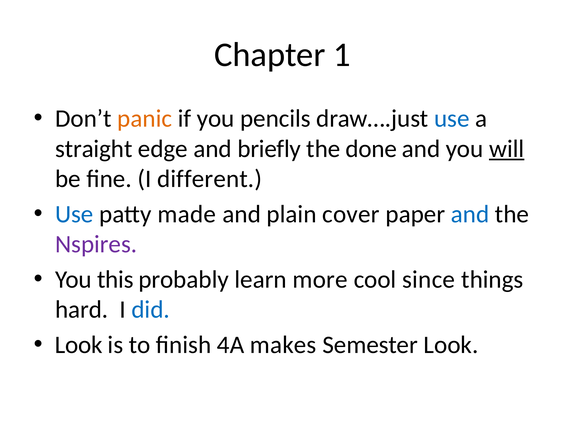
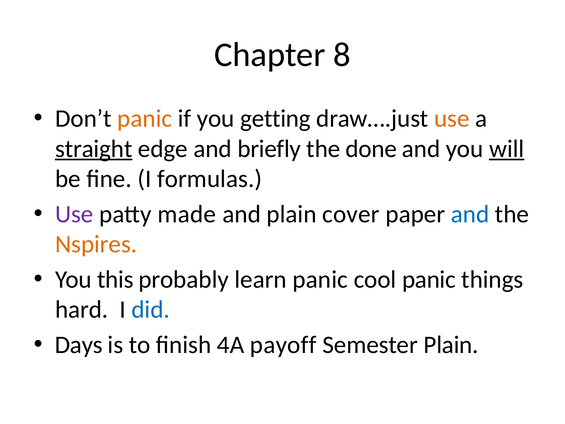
1: 1 -> 8 (342, 55)
pencils: pencils -> getting (275, 119)
use colour: blue -> orange (452, 119)
straight underline: none -> present (94, 149)
different: different -> formulas (210, 179)
Use colour: blue -> purple (74, 214)
Nspires colour: purple -> orange (96, 244)
learn more: more -> panic (320, 279)
cool since: since -> panic (429, 279)
Look: Look -> Days (79, 345)
makes: makes -> payoff (283, 345)
Semester Look: Look -> Plain (451, 345)
